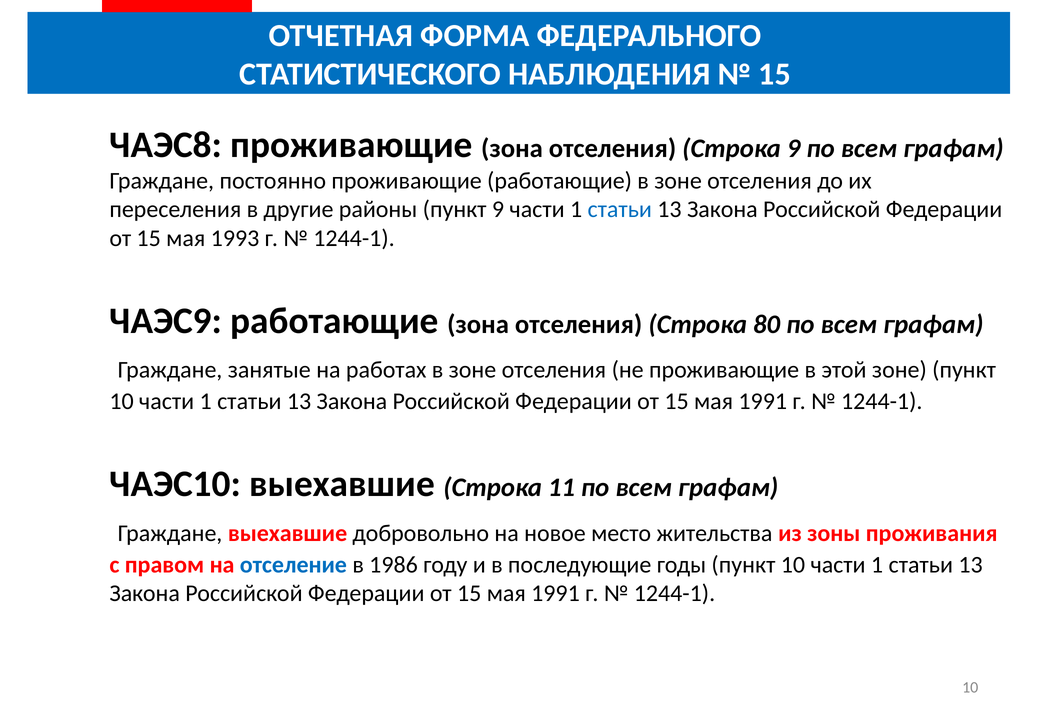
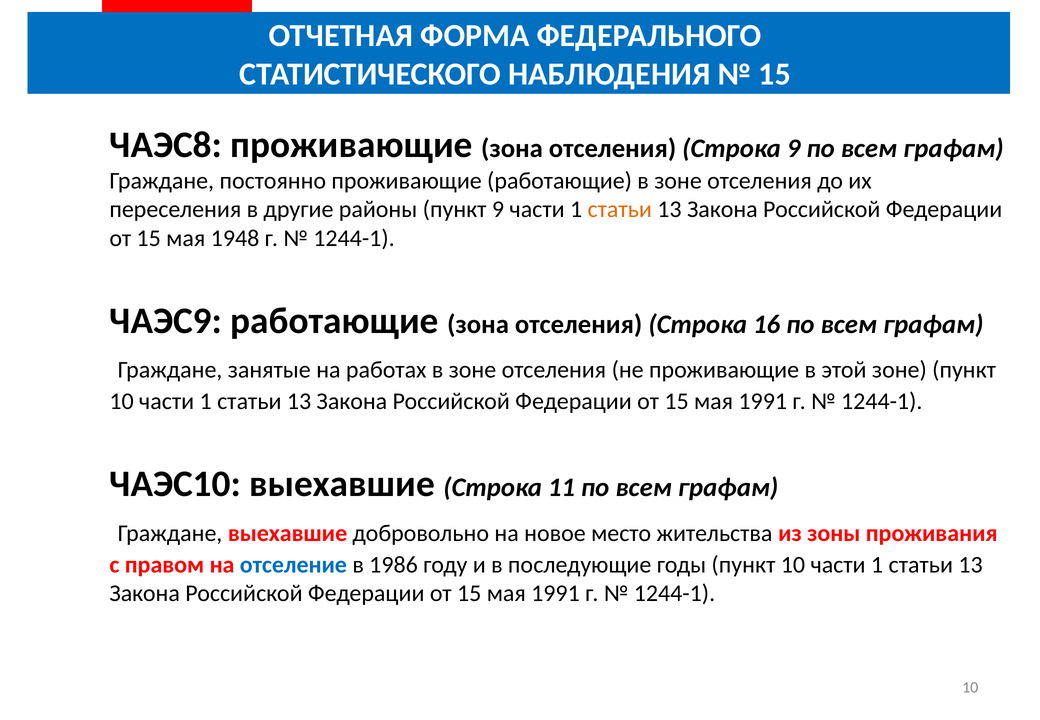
статьи colour: blue -> orange (620, 209)
1993: 1993 -> 1948 (235, 238)
80: 80 -> 16 (767, 324)
